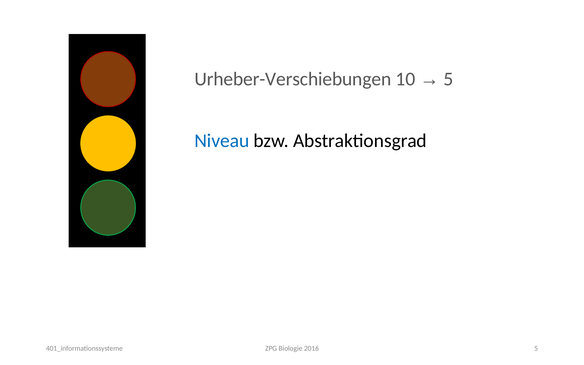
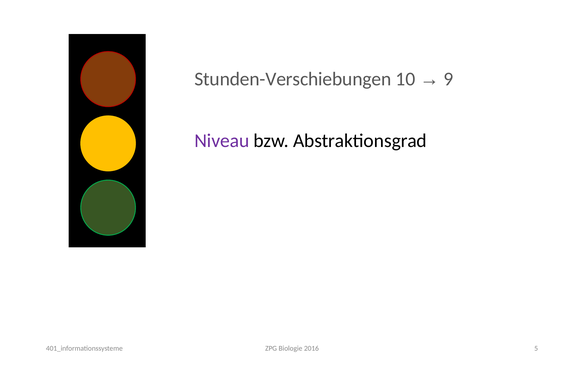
Urheber-Verschiebungen: Urheber-Verschiebungen -> Stunden-Verschiebungen (293, 79)
5: 5 -> 9 (449, 79)
Niveau colour: blue -> purple (222, 141)
